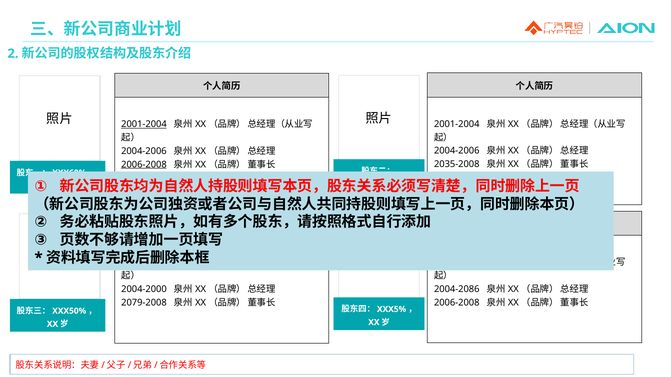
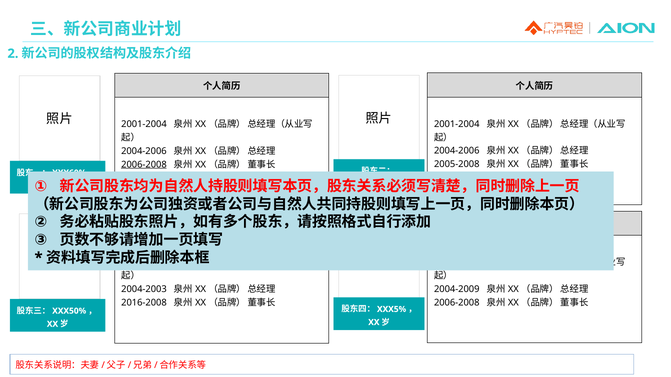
2001-2004 underline: present -> none (144, 124)
2035-2008: 2035-2008 -> 2005-2008 (457, 164)
2004-2086: 2004-2086 -> 2004-2009 (457, 289)
2004-2000: 2004-2000 -> 2004-2003 (144, 290)
2079-2008: 2079-2008 -> 2016-2008 (144, 303)
